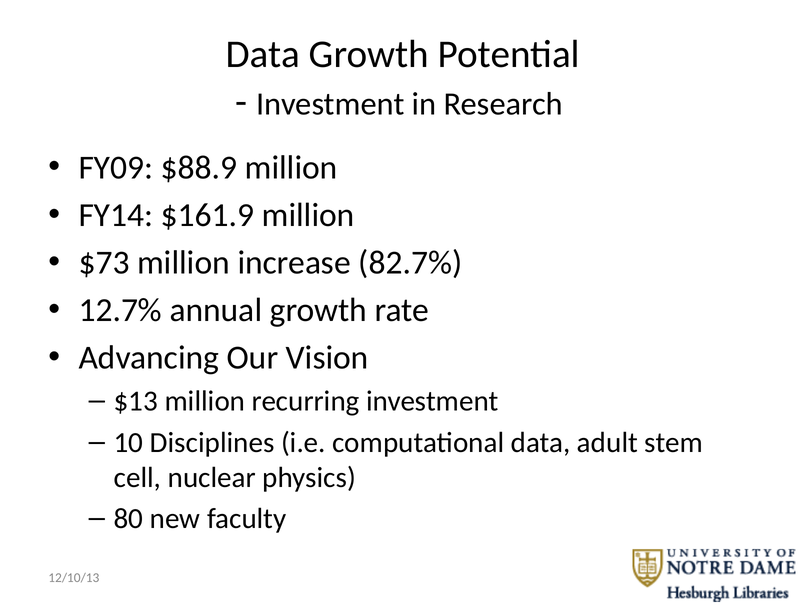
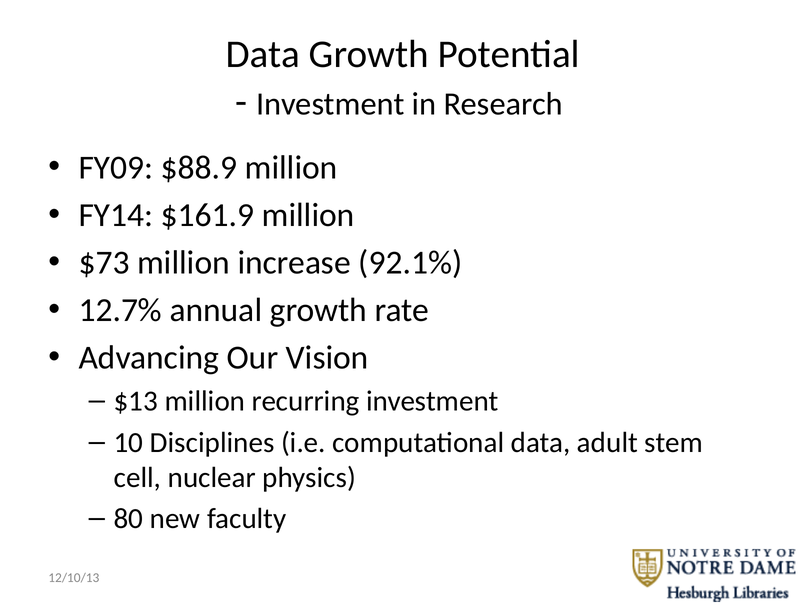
82.7%: 82.7% -> 92.1% (410, 263)
